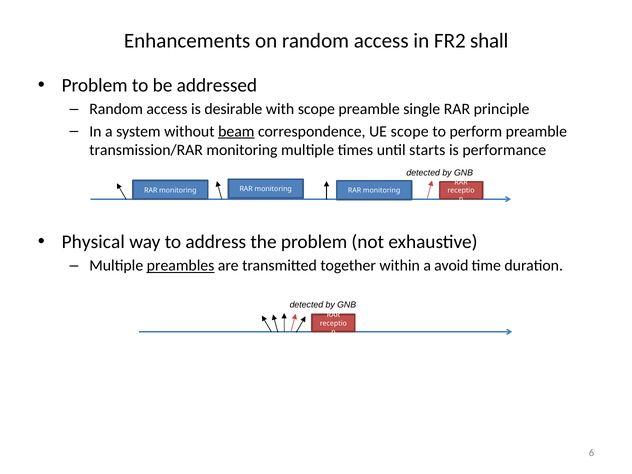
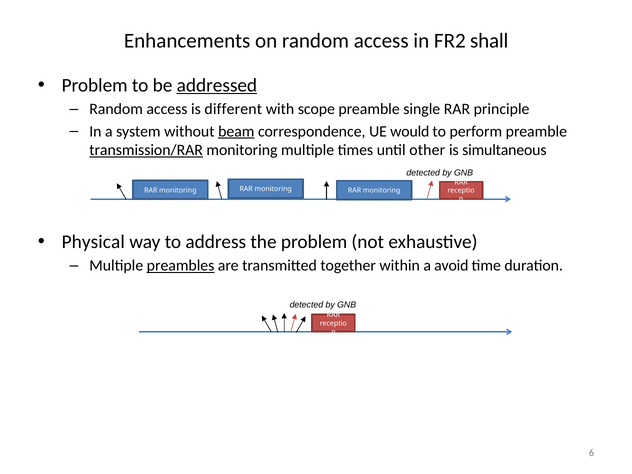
addressed underline: none -> present (217, 85)
desirable: desirable -> different (233, 109)
UE scope: scope -> would (410, 131)
transmission/RAR underline: none -> present (146, 150)
starts: starts -> other (427, 150)
performance: performance -> simultaneous (504, 150)
